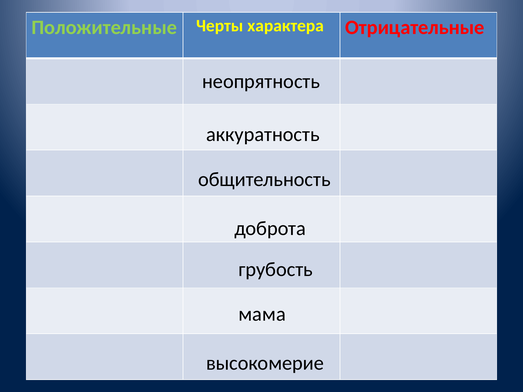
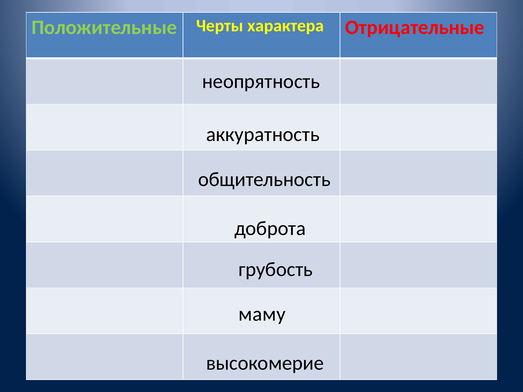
мама: мама -> маму (262, 314)
